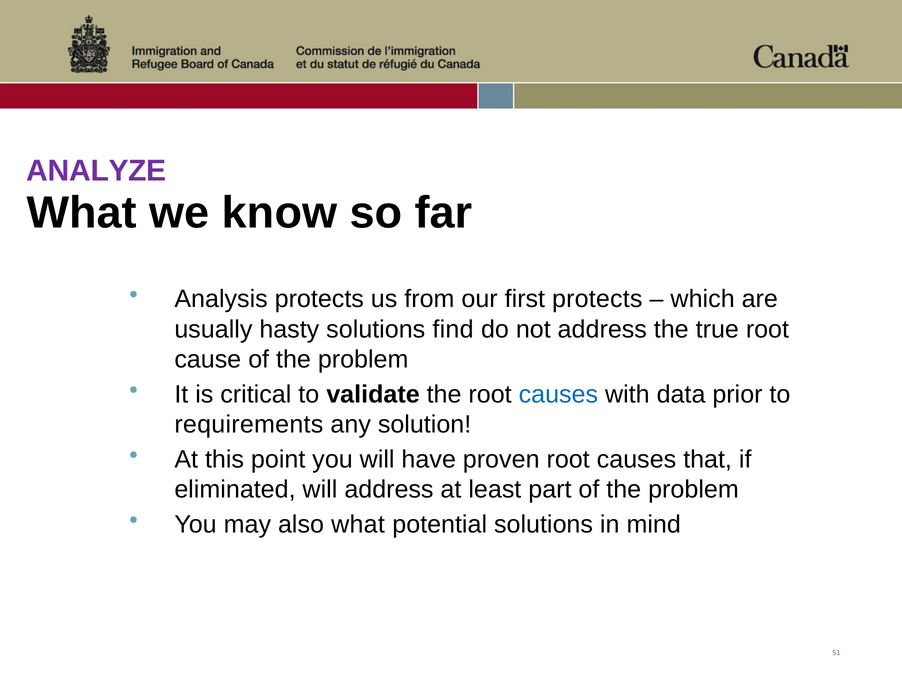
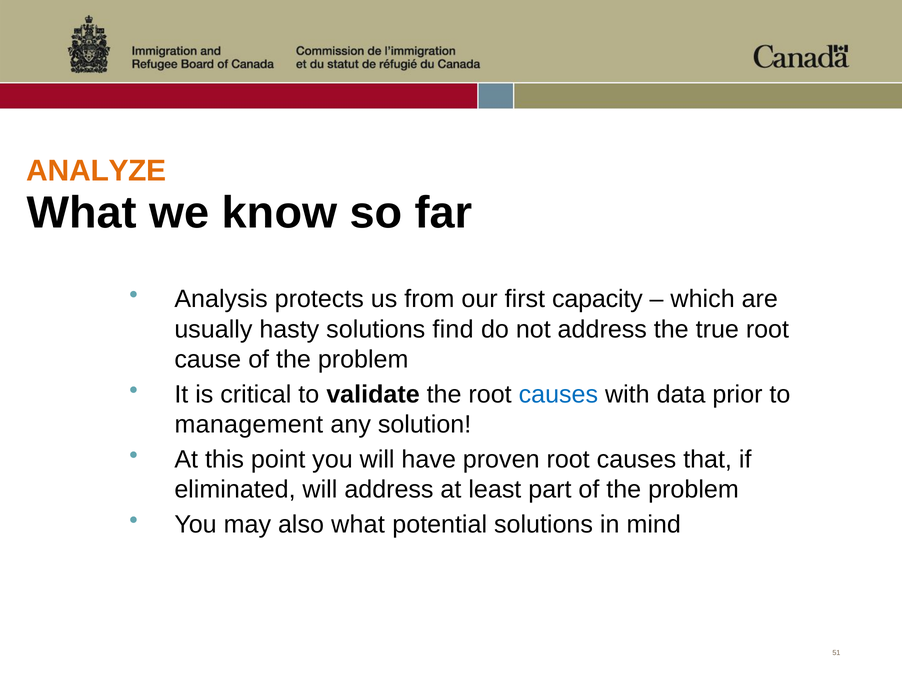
ANALYZE colour: purple -> orange (96, 171)
first protects: protects -> capacity (597, 299)
requirements: requirements -> management (249, 425)
